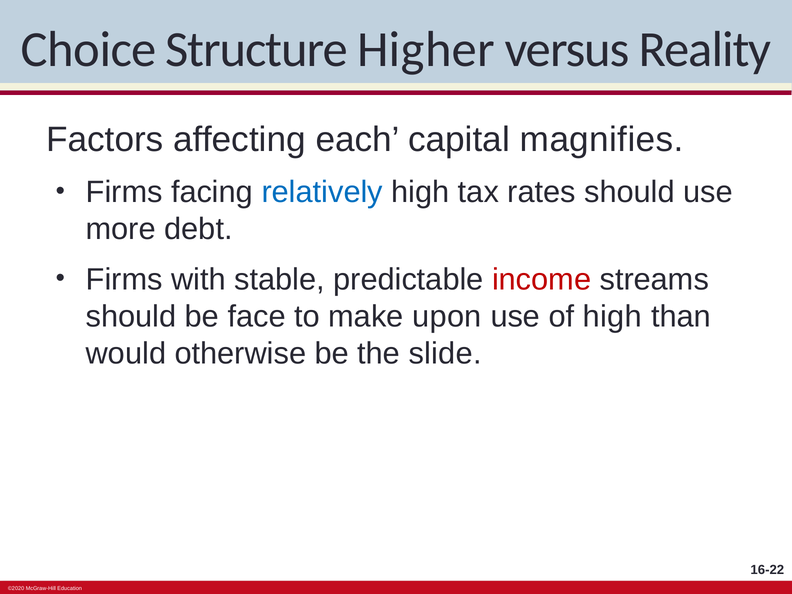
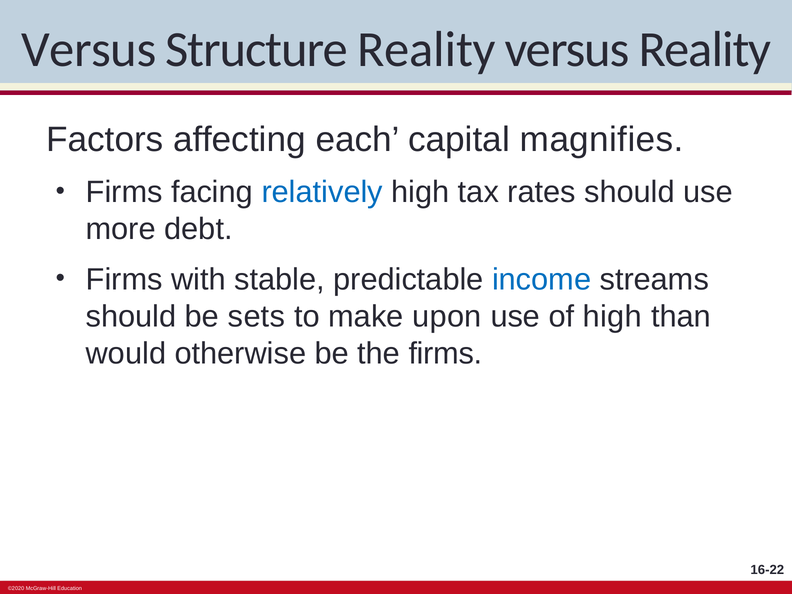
Choice: Choice -> Versus (89, 49)
Structure Higher: Higher -> Reality (426, 49)
income colour: red -> blue (542, 279)
face: face -> sets (256, 316)
the slide: slide -> firms (445, 353)
